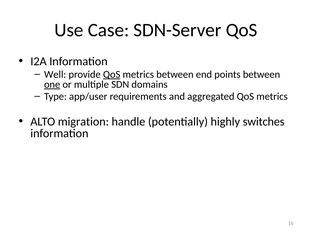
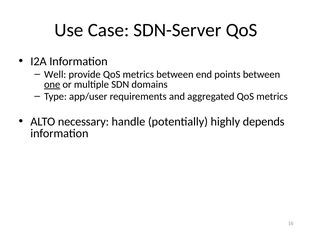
QoS underline: present -> none (112, 74)
migration: migration -> necessary (83, 122)
switches: switches -> depends (264, 122)
